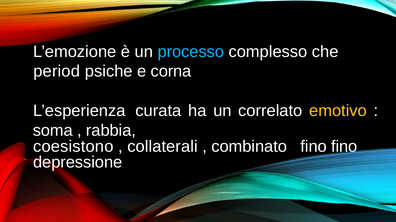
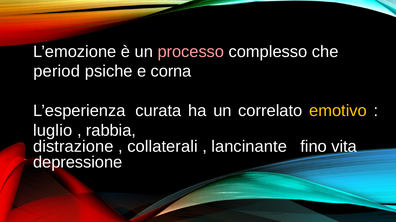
processo colour: light blue -> pink (191, 52)
soma: soma -> luglio (53, 131)
coesistono: coesistono -> distrazione (73, 147)
combinato: combinato -> lancinante (249, 147)
fino fino: fino -> vita (344, 147)
